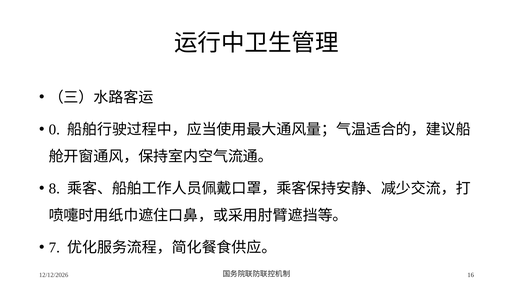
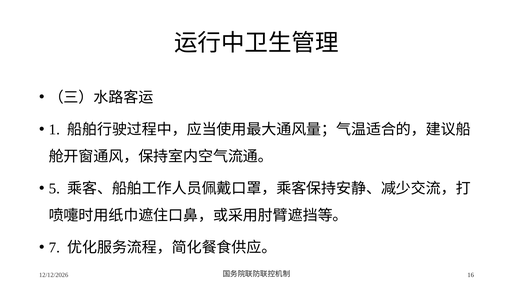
0: 0 -> 1 (54, 130)
8: 8 -> 5 (54, 189)
